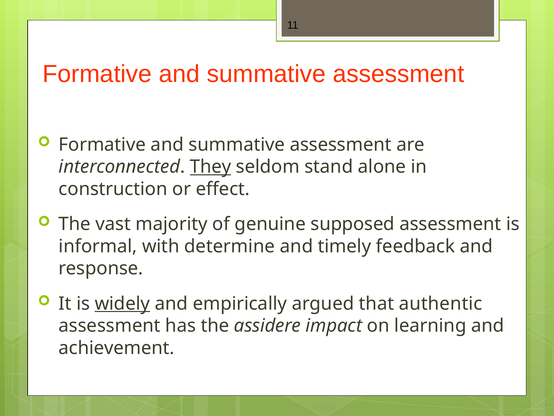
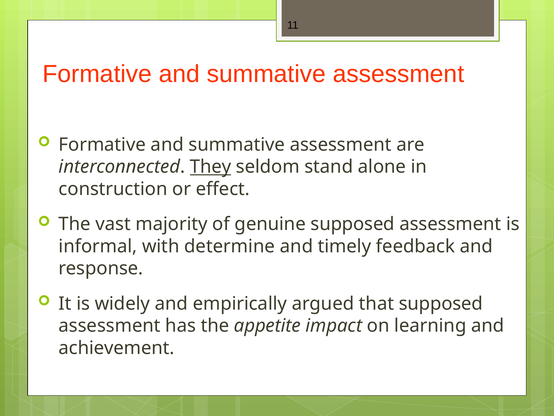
widely underline: present -> none (122, 303)
that authentic: authentic -> supposed (441, 303)
assidere: assidere -> appetite (267, 325)
